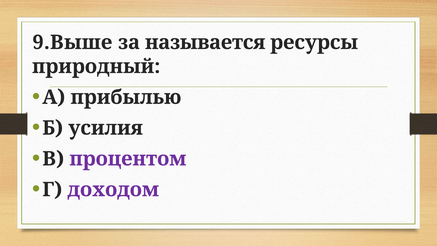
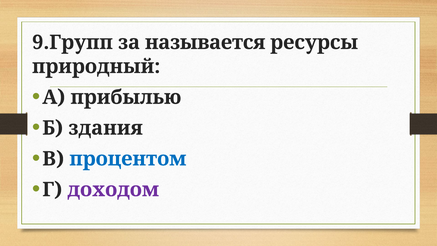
9.Выше: 9.Выше -> 9.Групп (72, 42)
усилия: усилия -> здания (106, 128)
процентом colour: purple -> blue (128, 159)
